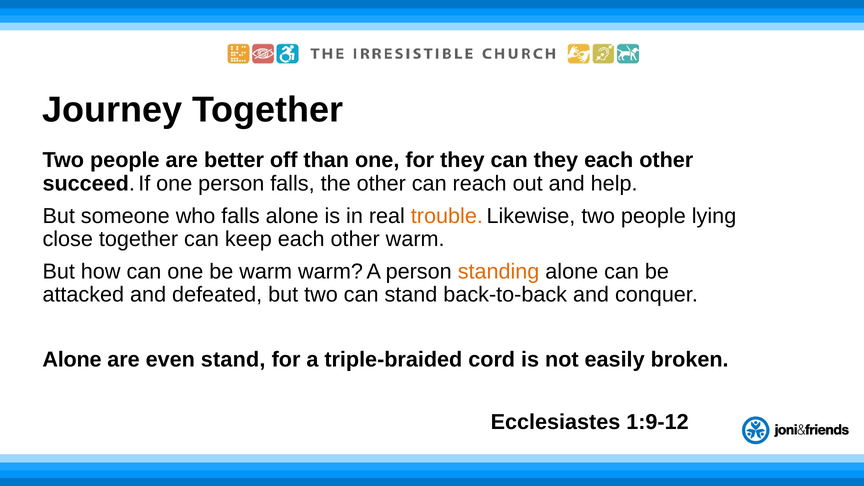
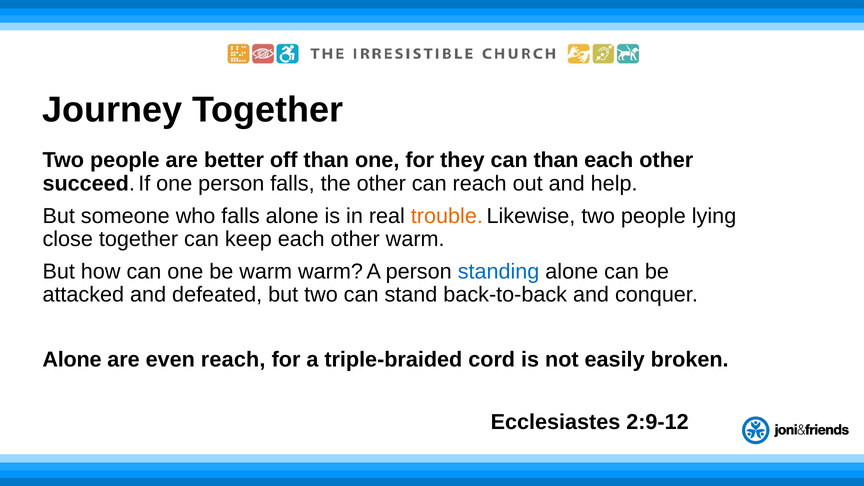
can they: they -> than (556, 160)
standing colour: orange -> blue (499, 272)
even stand: stand -> reach (233, 359)
1:9-12: 1:9-12 -> 2:9-12 (657, 422)
